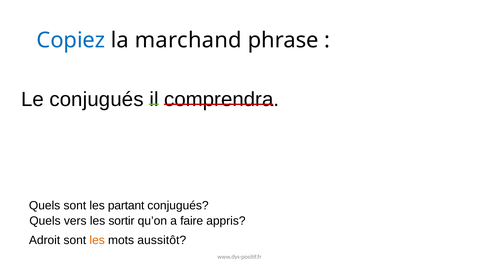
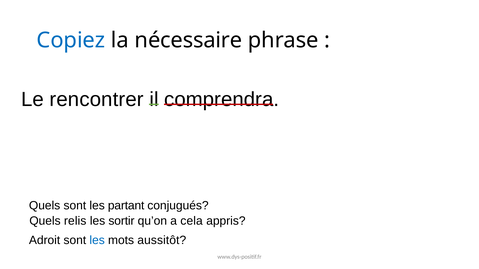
marchand: marchand -> nécessaire (188, 40)
Le conjugués: conjugués -> rencontrer (97, 99)
vers: vers -> relis (75, 221)
faire: faire -> cela (192, 221)
les colour: orange -> blue (97, 241)
